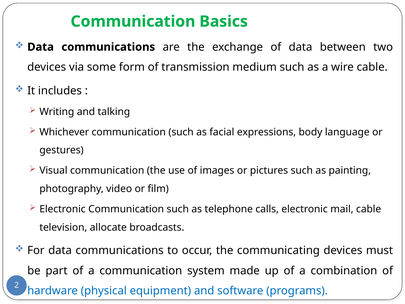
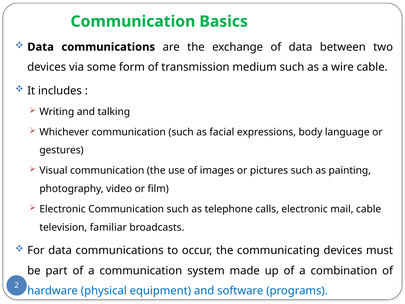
allocate: allocate -> familiar (108, 227)
